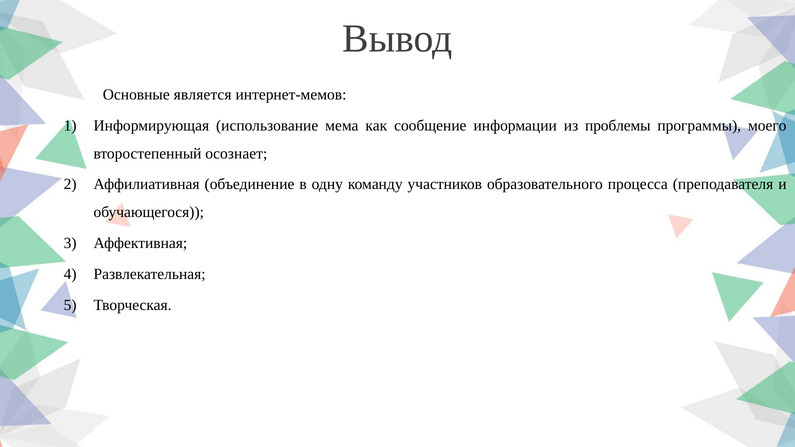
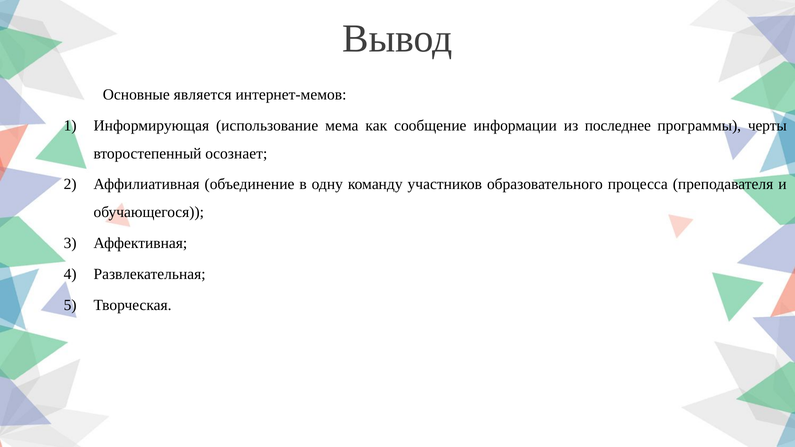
проблемы: проблемы -> последнее (618, 126)
моего: моего -> черты (767, 126)
